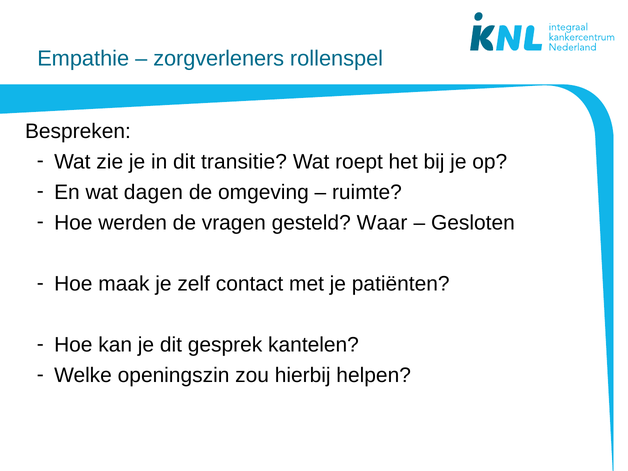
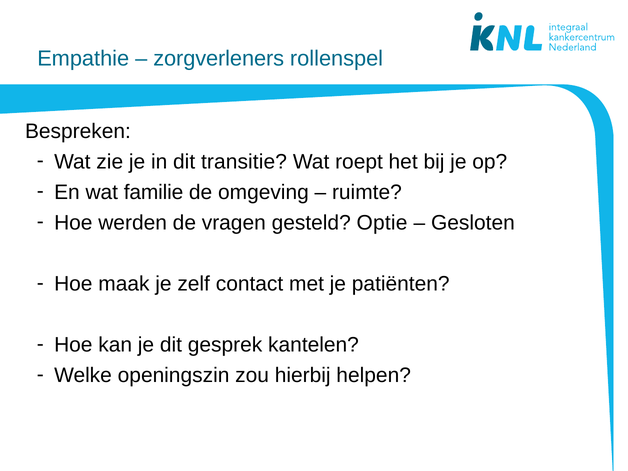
dagen: dagen -> familie (154, 192)
Waar: Waar -> Optie (382, 223)
